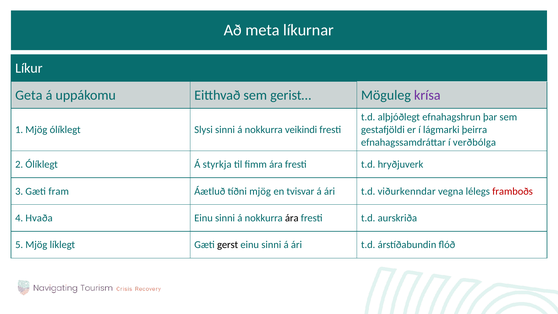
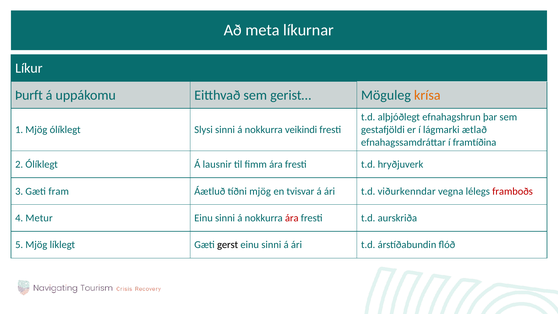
Geta: Geta -> Þurft (29, 95)
krísa colour: purple -> orange (427, 95)
þeirra: þeirra -> ætlað (474, 130)
verðbólga: verðbólga -> framtíðina (475, 142)
styrkja: styrkja -> lausnir (217, 164)
Hvaða: Hvaða -> Metur (39, 218)
ára colour: black -> red (292, 218)
